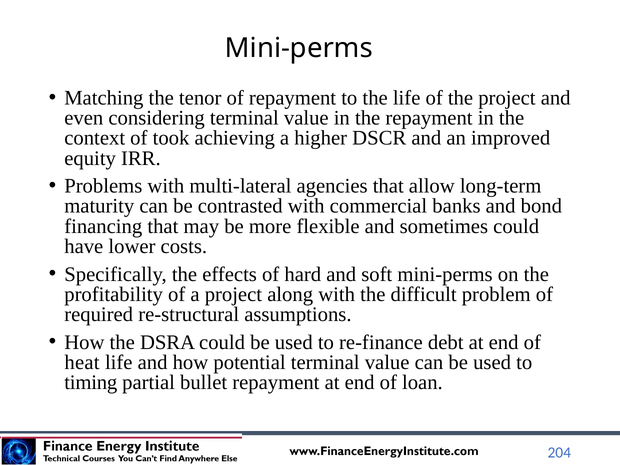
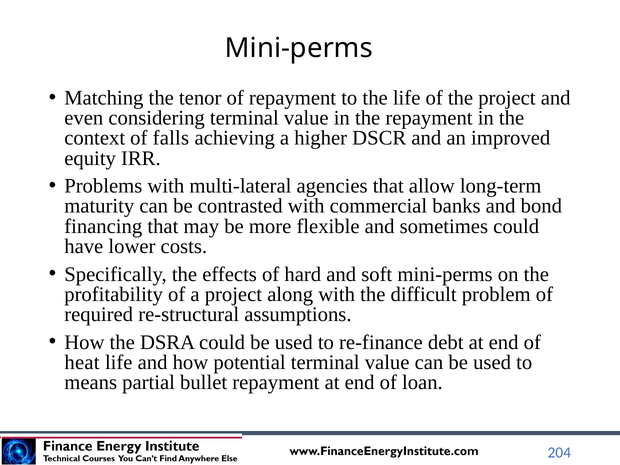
took: took -> falls (171, 138)
timing: timing -> means (91, 382)
